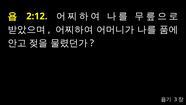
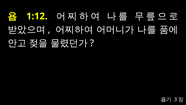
2:12: 2:12 -> 1:12 (37, 16)
